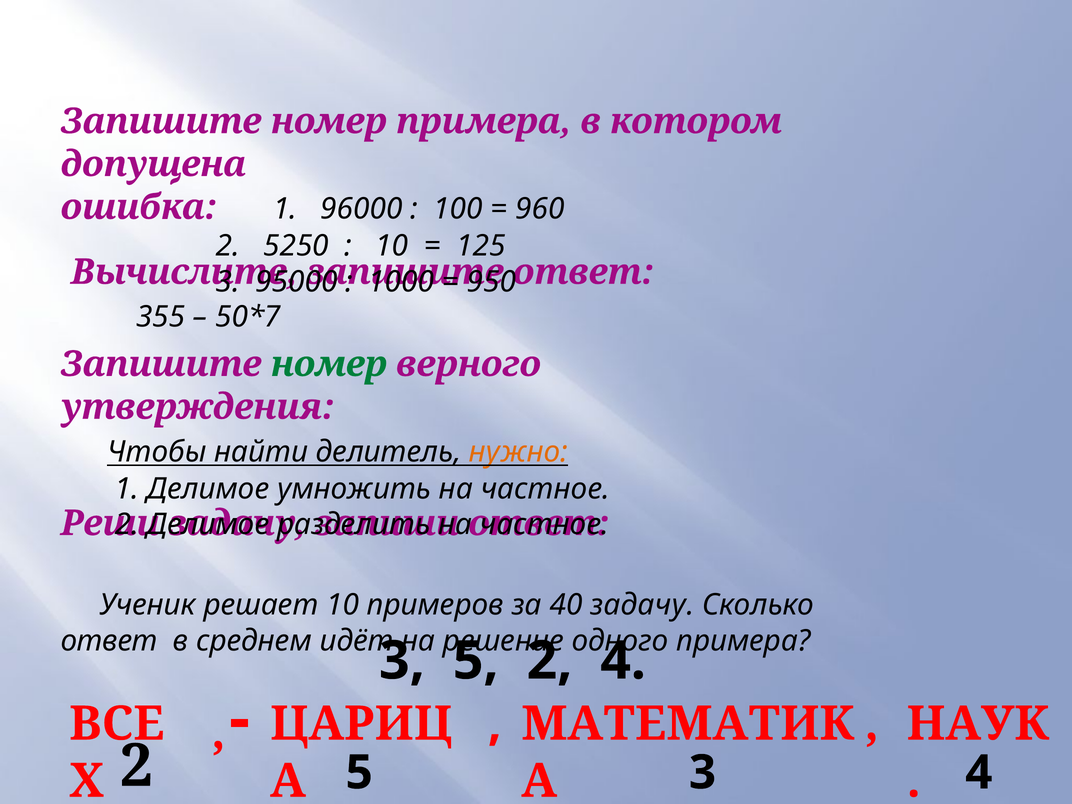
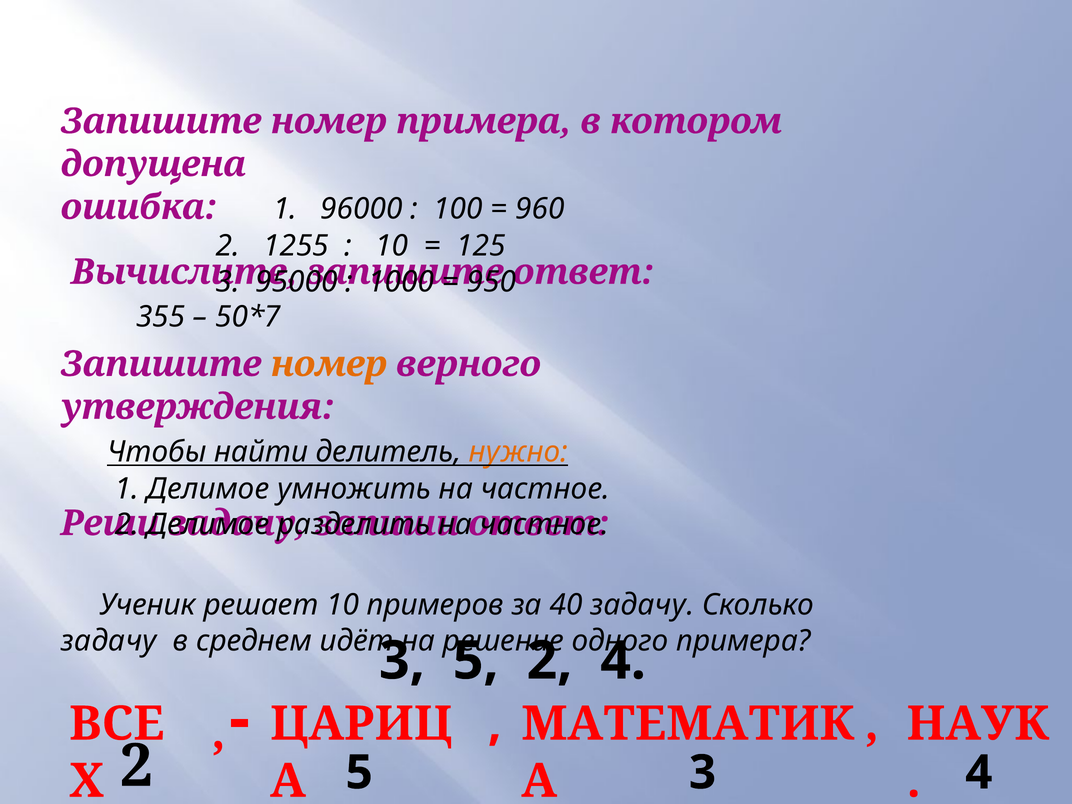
5250: 5250 -> 1255 (296, 246)
номер colour: green -> orange (329, 364)
ответ: ответ -> задачу (109, 641)
